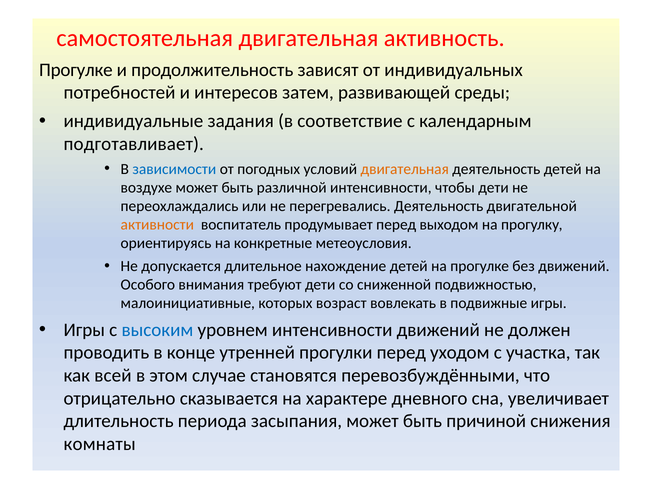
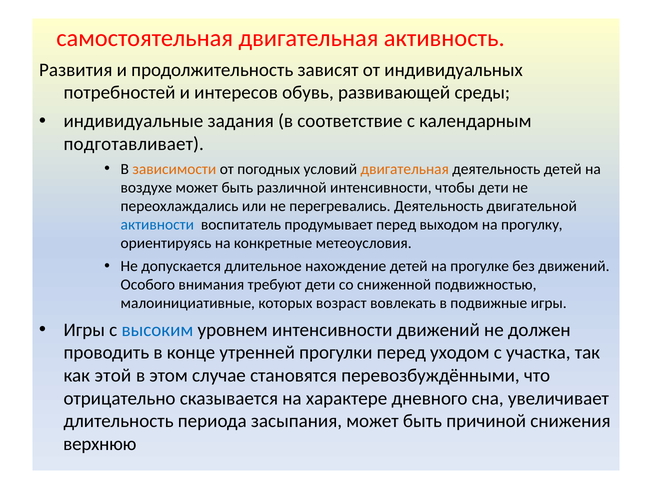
Прогулке: Прогулке -> Развития (76, 70)
затем: затем -> обувь (308, 93)
зависимости colour: blue -> orange (174, 169)
активности colour: orange -> blue (157, 225)
всей: всей -> этой (113, 376)
комнаты: комнаты -> верхнюю (100, 444)
